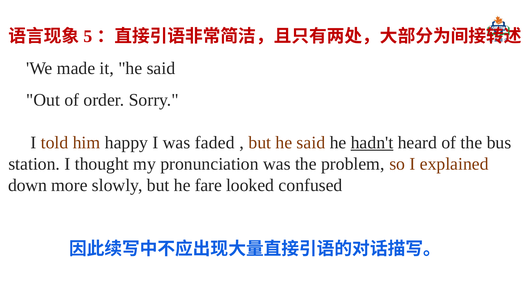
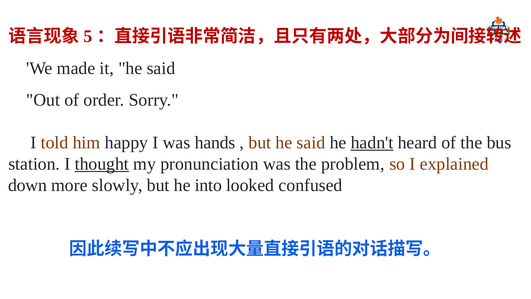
faded: faded -> hands (215, 142)
thought underline: none -> present (102, 164)
fare: fare -> into (208, 185)
